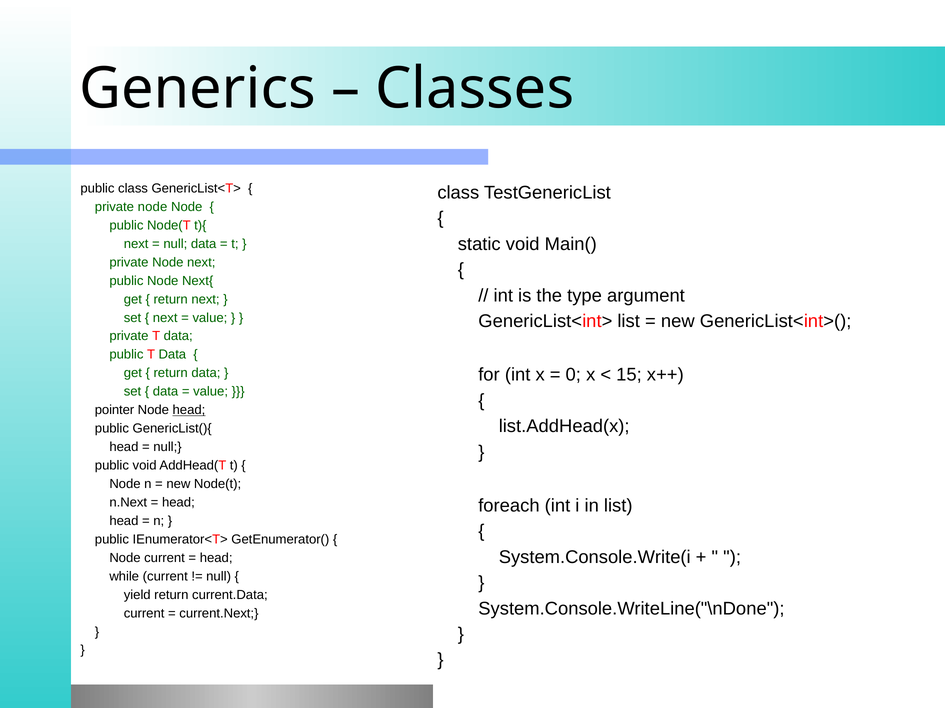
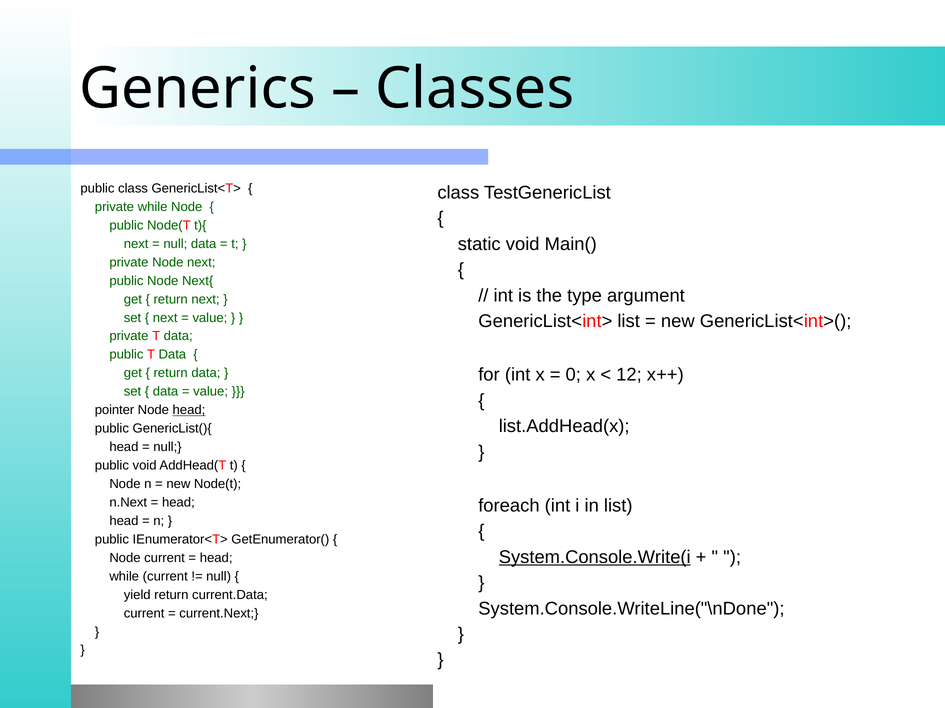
node: node -> while (153, 207)
15: 15 -> 12 (629, 375)
System.Console.Write(i underline: none -> present (595, 558)
